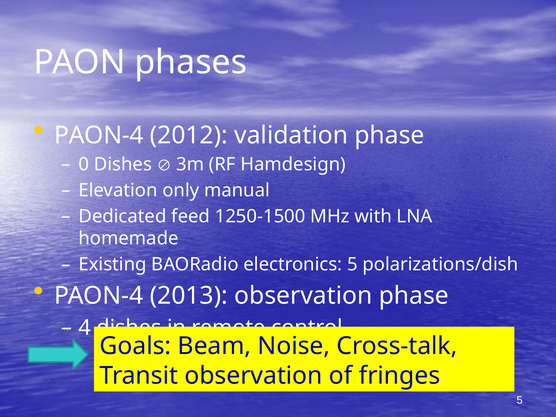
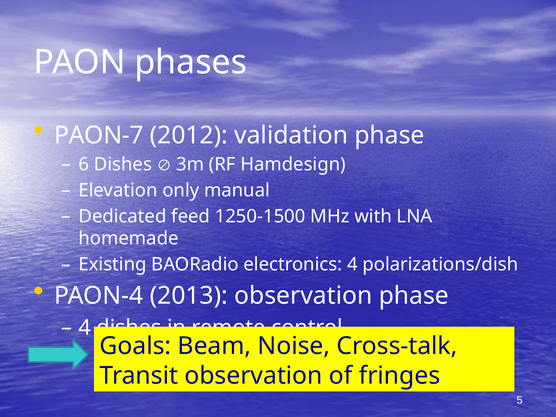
PAON-4: PAON-4 -> PAON-7 (99, 135)
0: 0 -> 6 (84, 164)
electronics 5: 5 -> 4 (352, 264)
